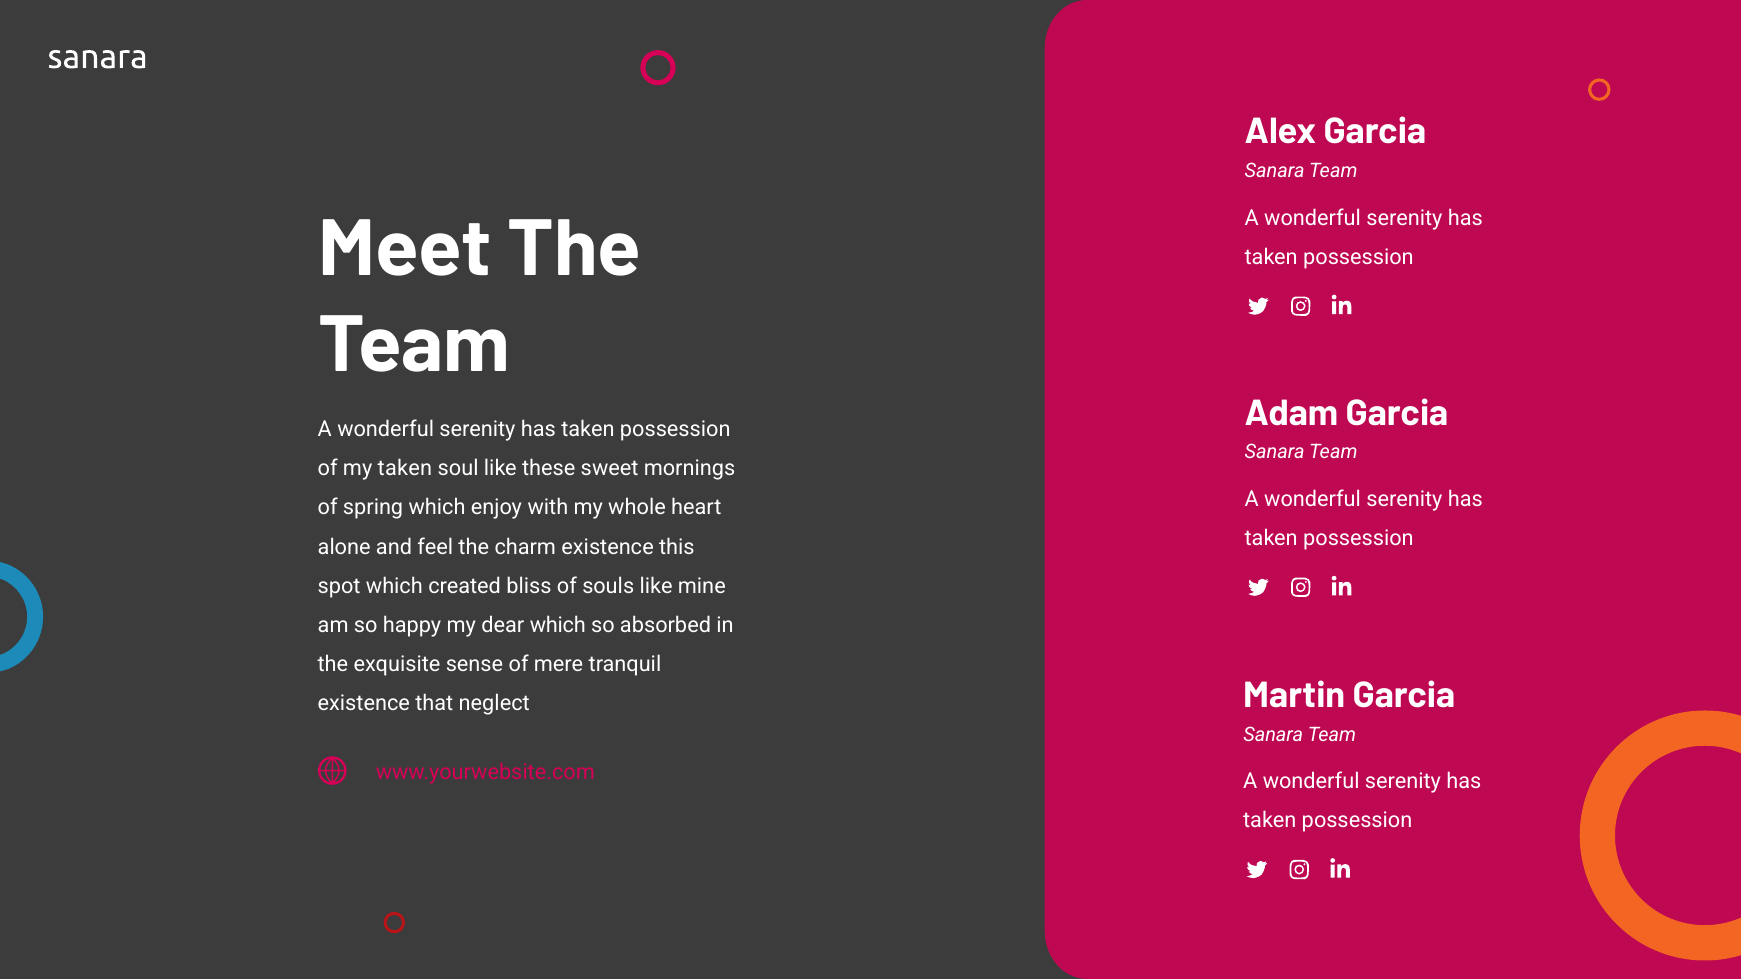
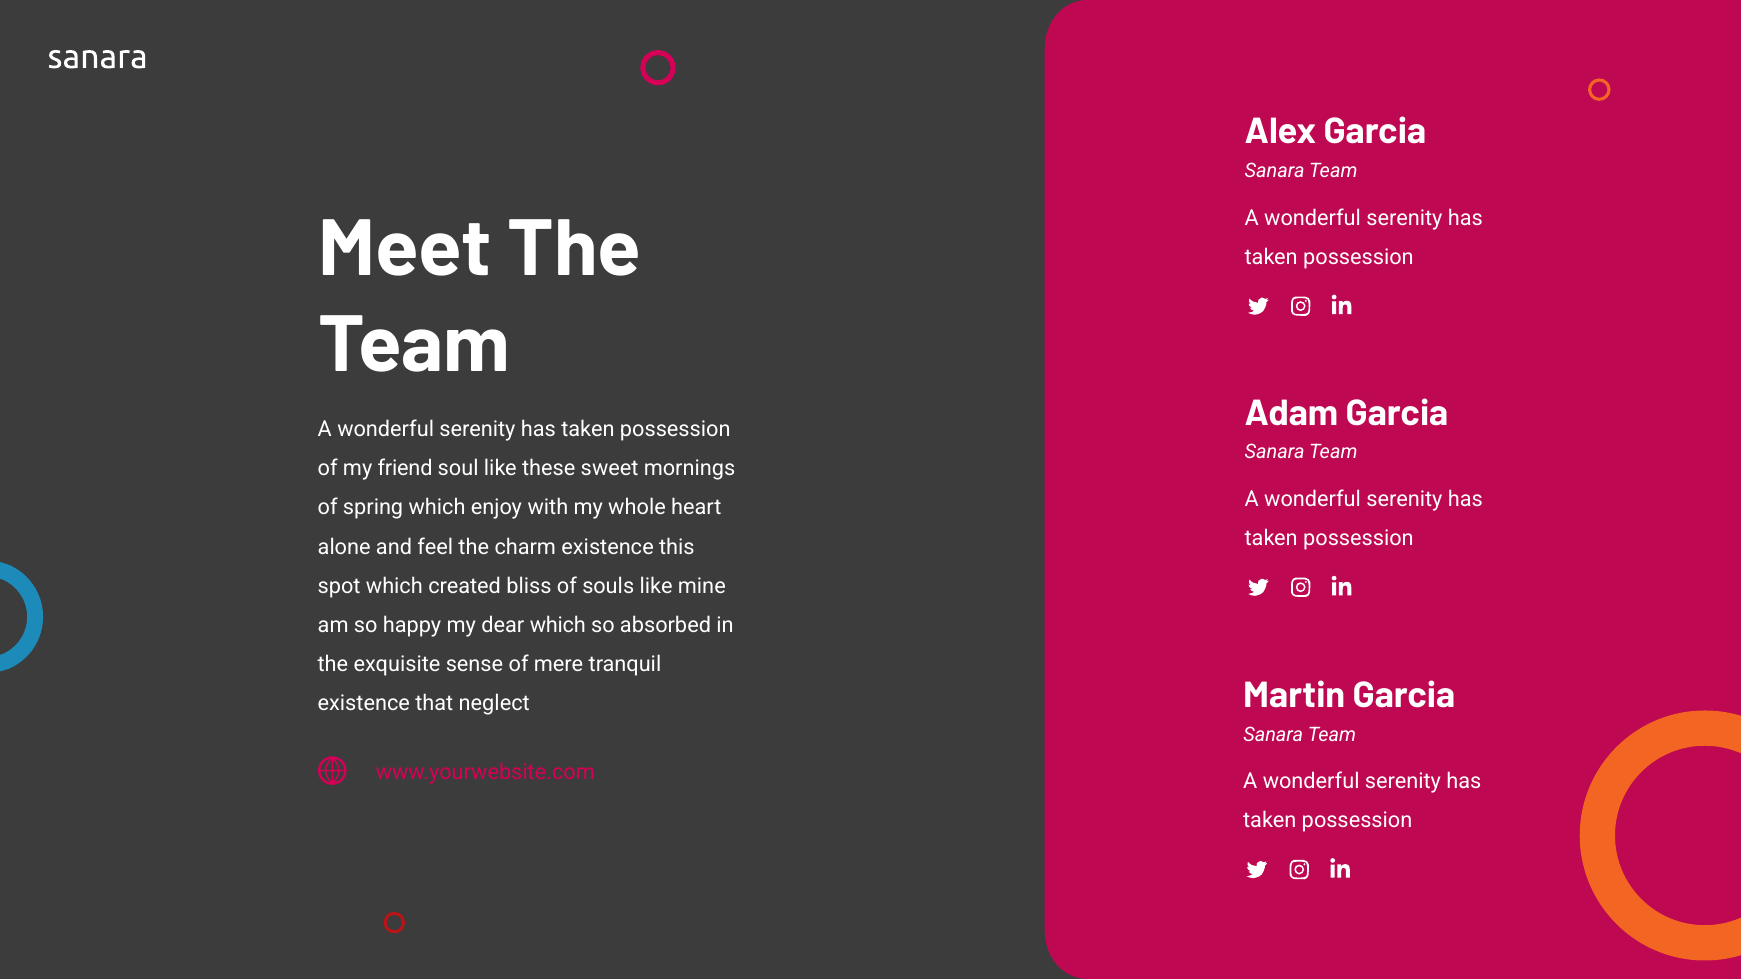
my taken: taken -> friend (405, 469)
